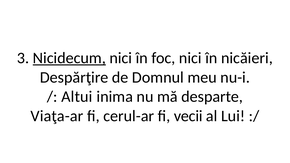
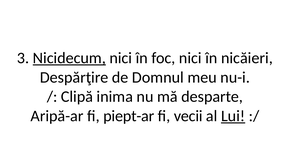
Altui: Altui -> Clipă (77, 97)
Viaţa-ar: Viaţa-ar -> Aripă-ar (57, 116)
cerul-ar: cerul-ar -> piept-ar (129, 116)
Lui underline: none -> present (233, 116)
